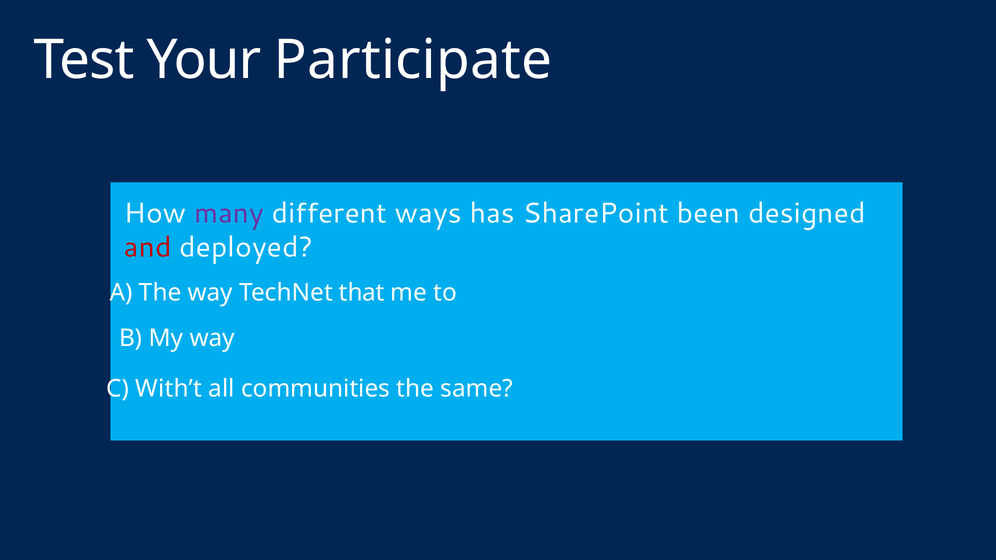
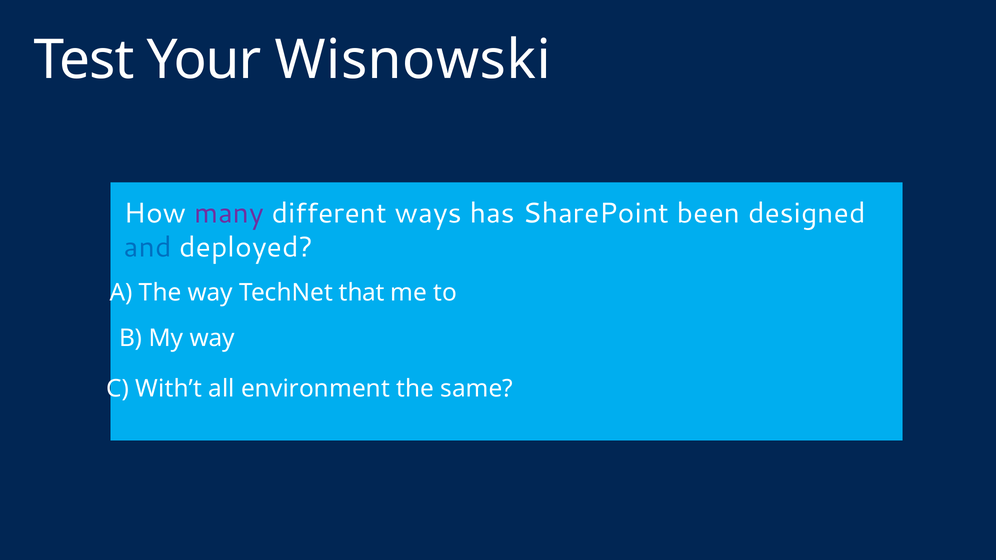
Participate: Participate -> Wisnowski (413, 60)
and colour: red -> blue (148, 247)
communities: communities -> environment (316, 389)
